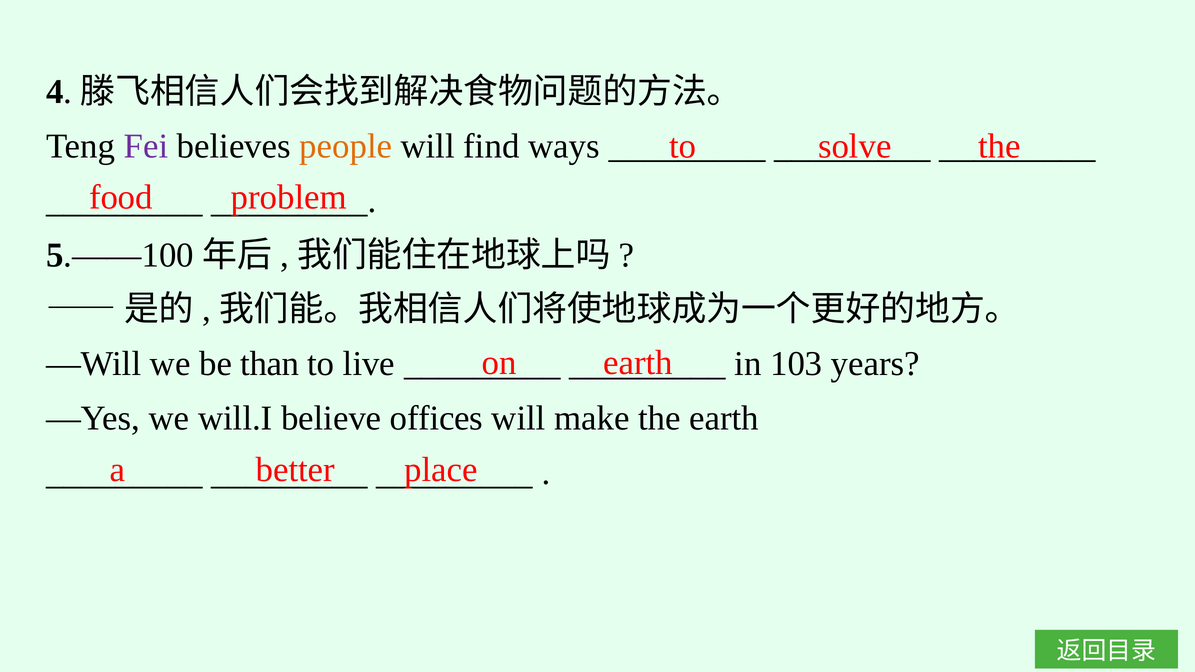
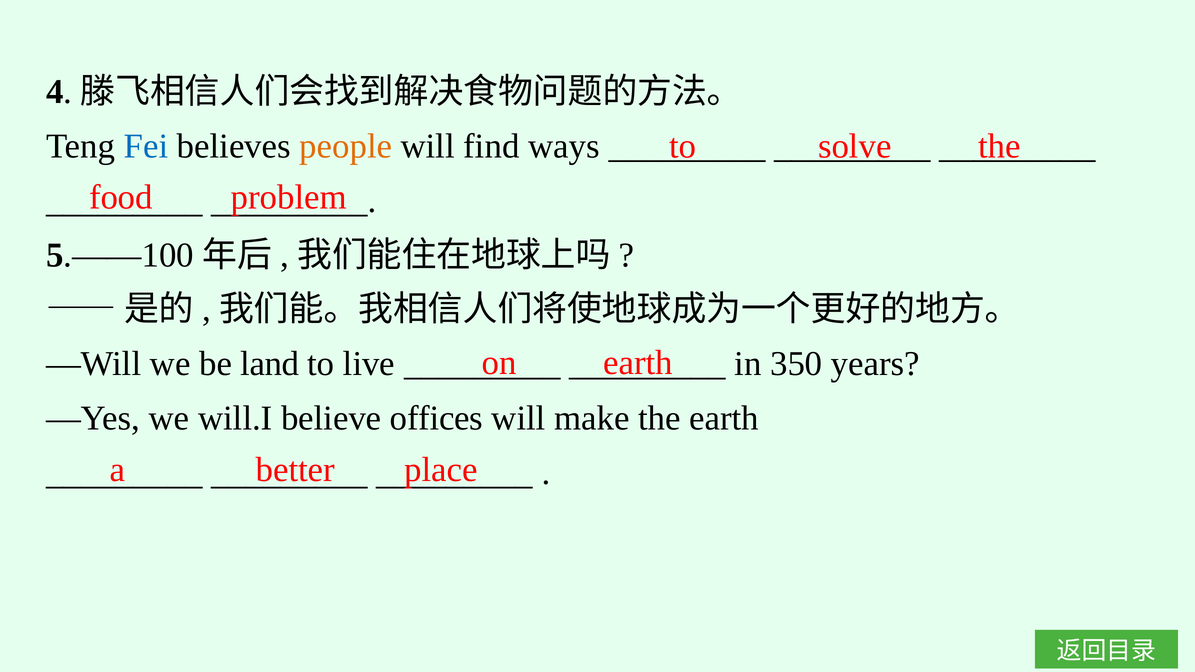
Fei colour: purple -> blue (146, 146)
than: than -> land (270, 364)
103: 103 -> 350 (796, 364)
